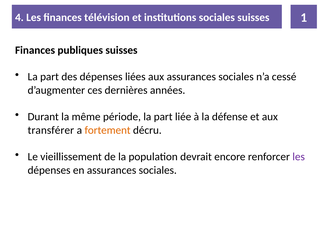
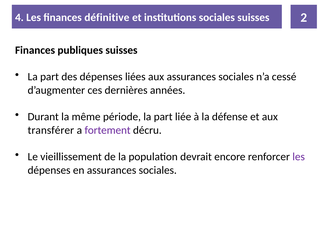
télévision: télévision -> définitive (107, 17)
1: 1 -> 2 (304, 18)
fortement colour: orange -> purple (108, 130)
